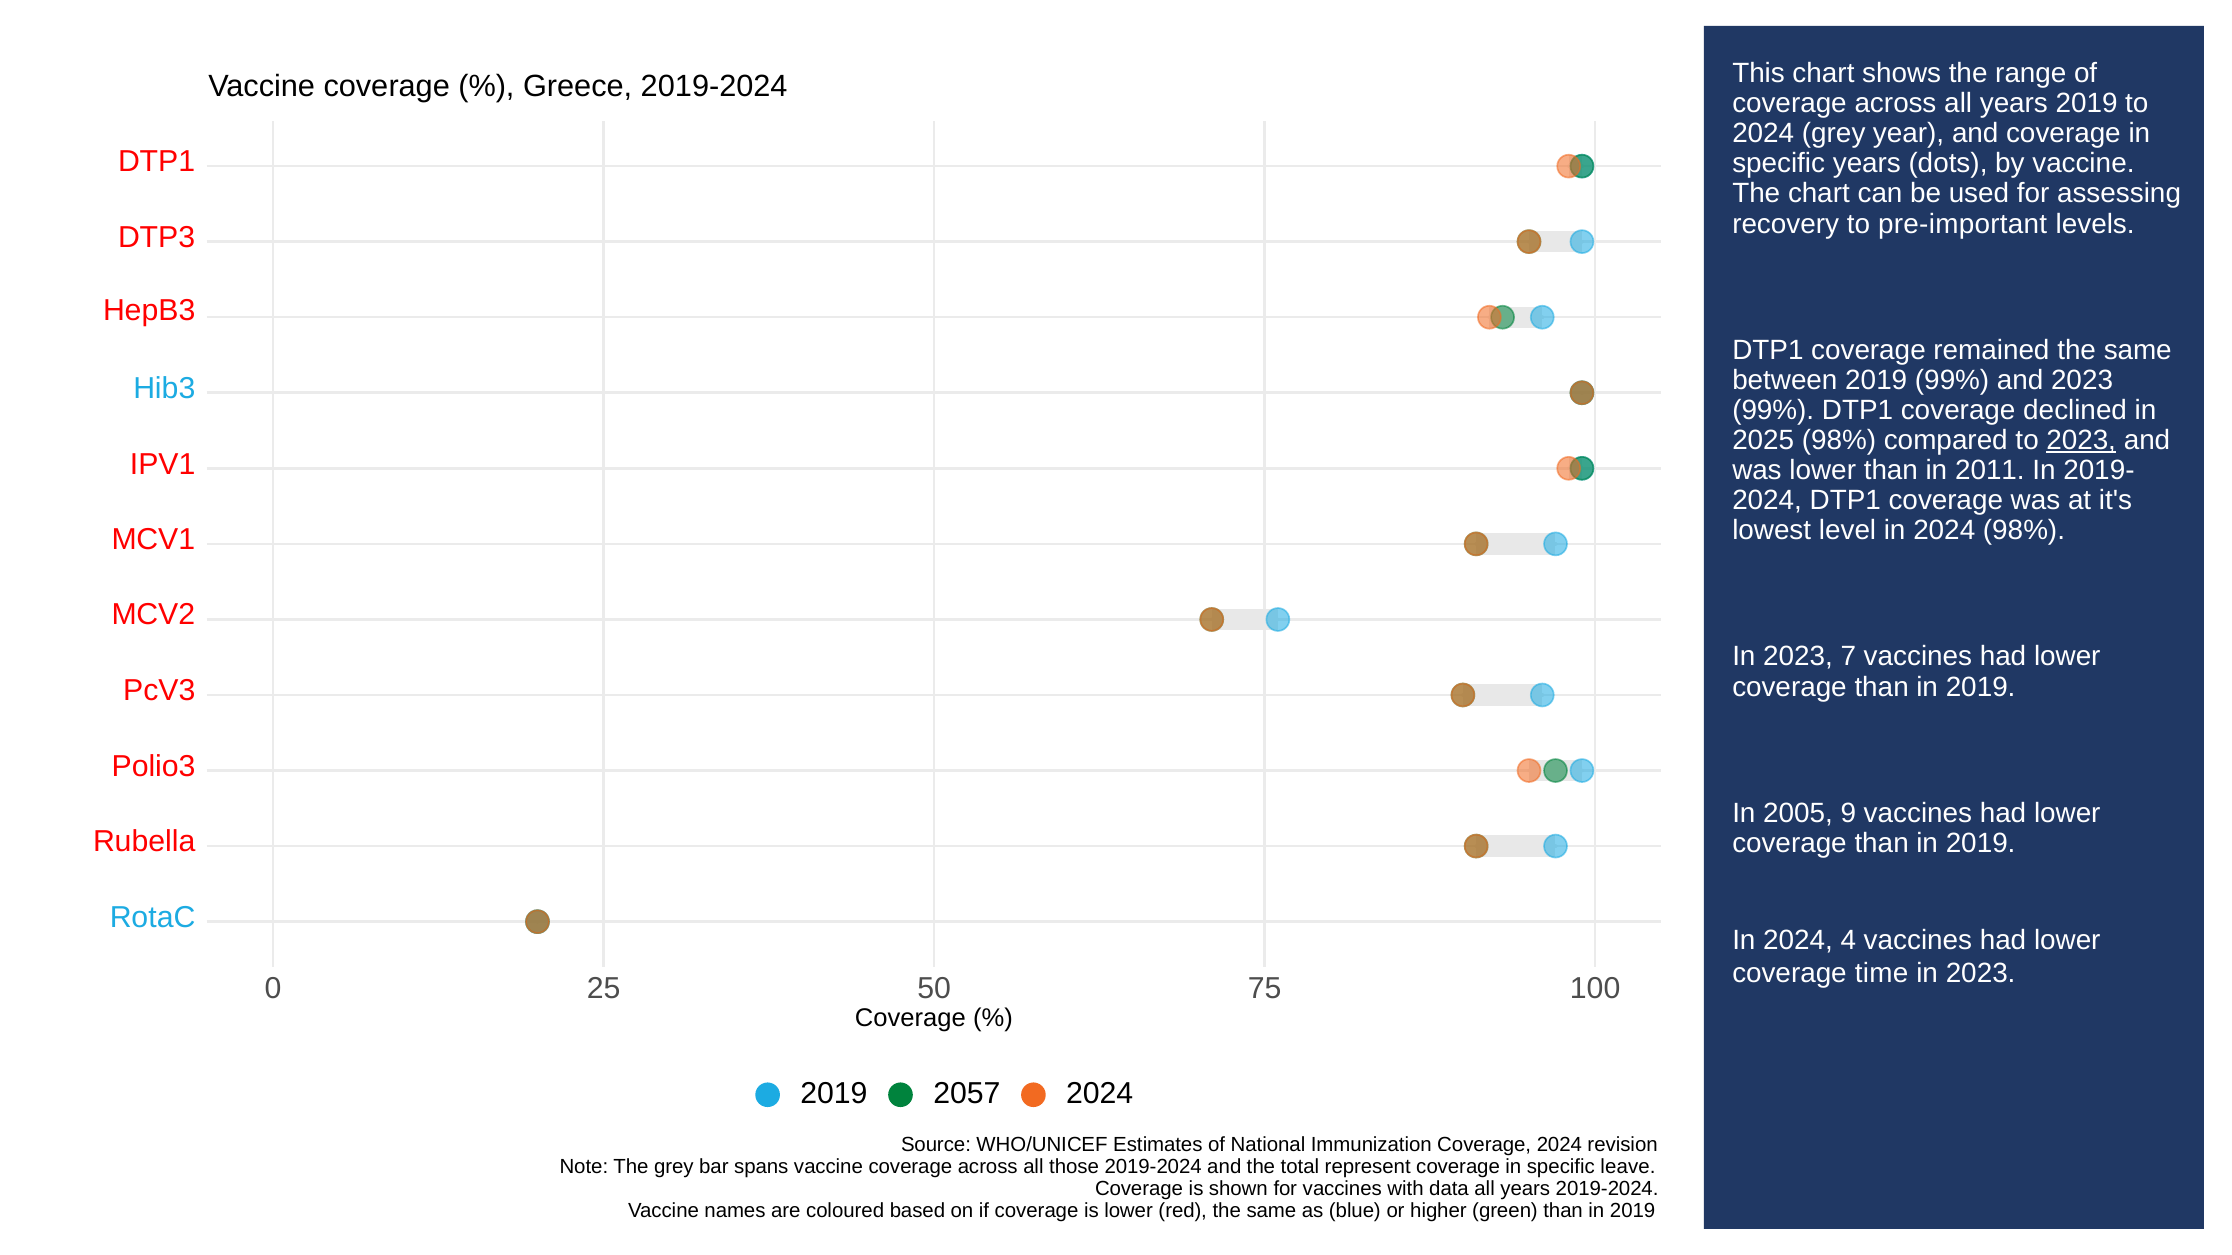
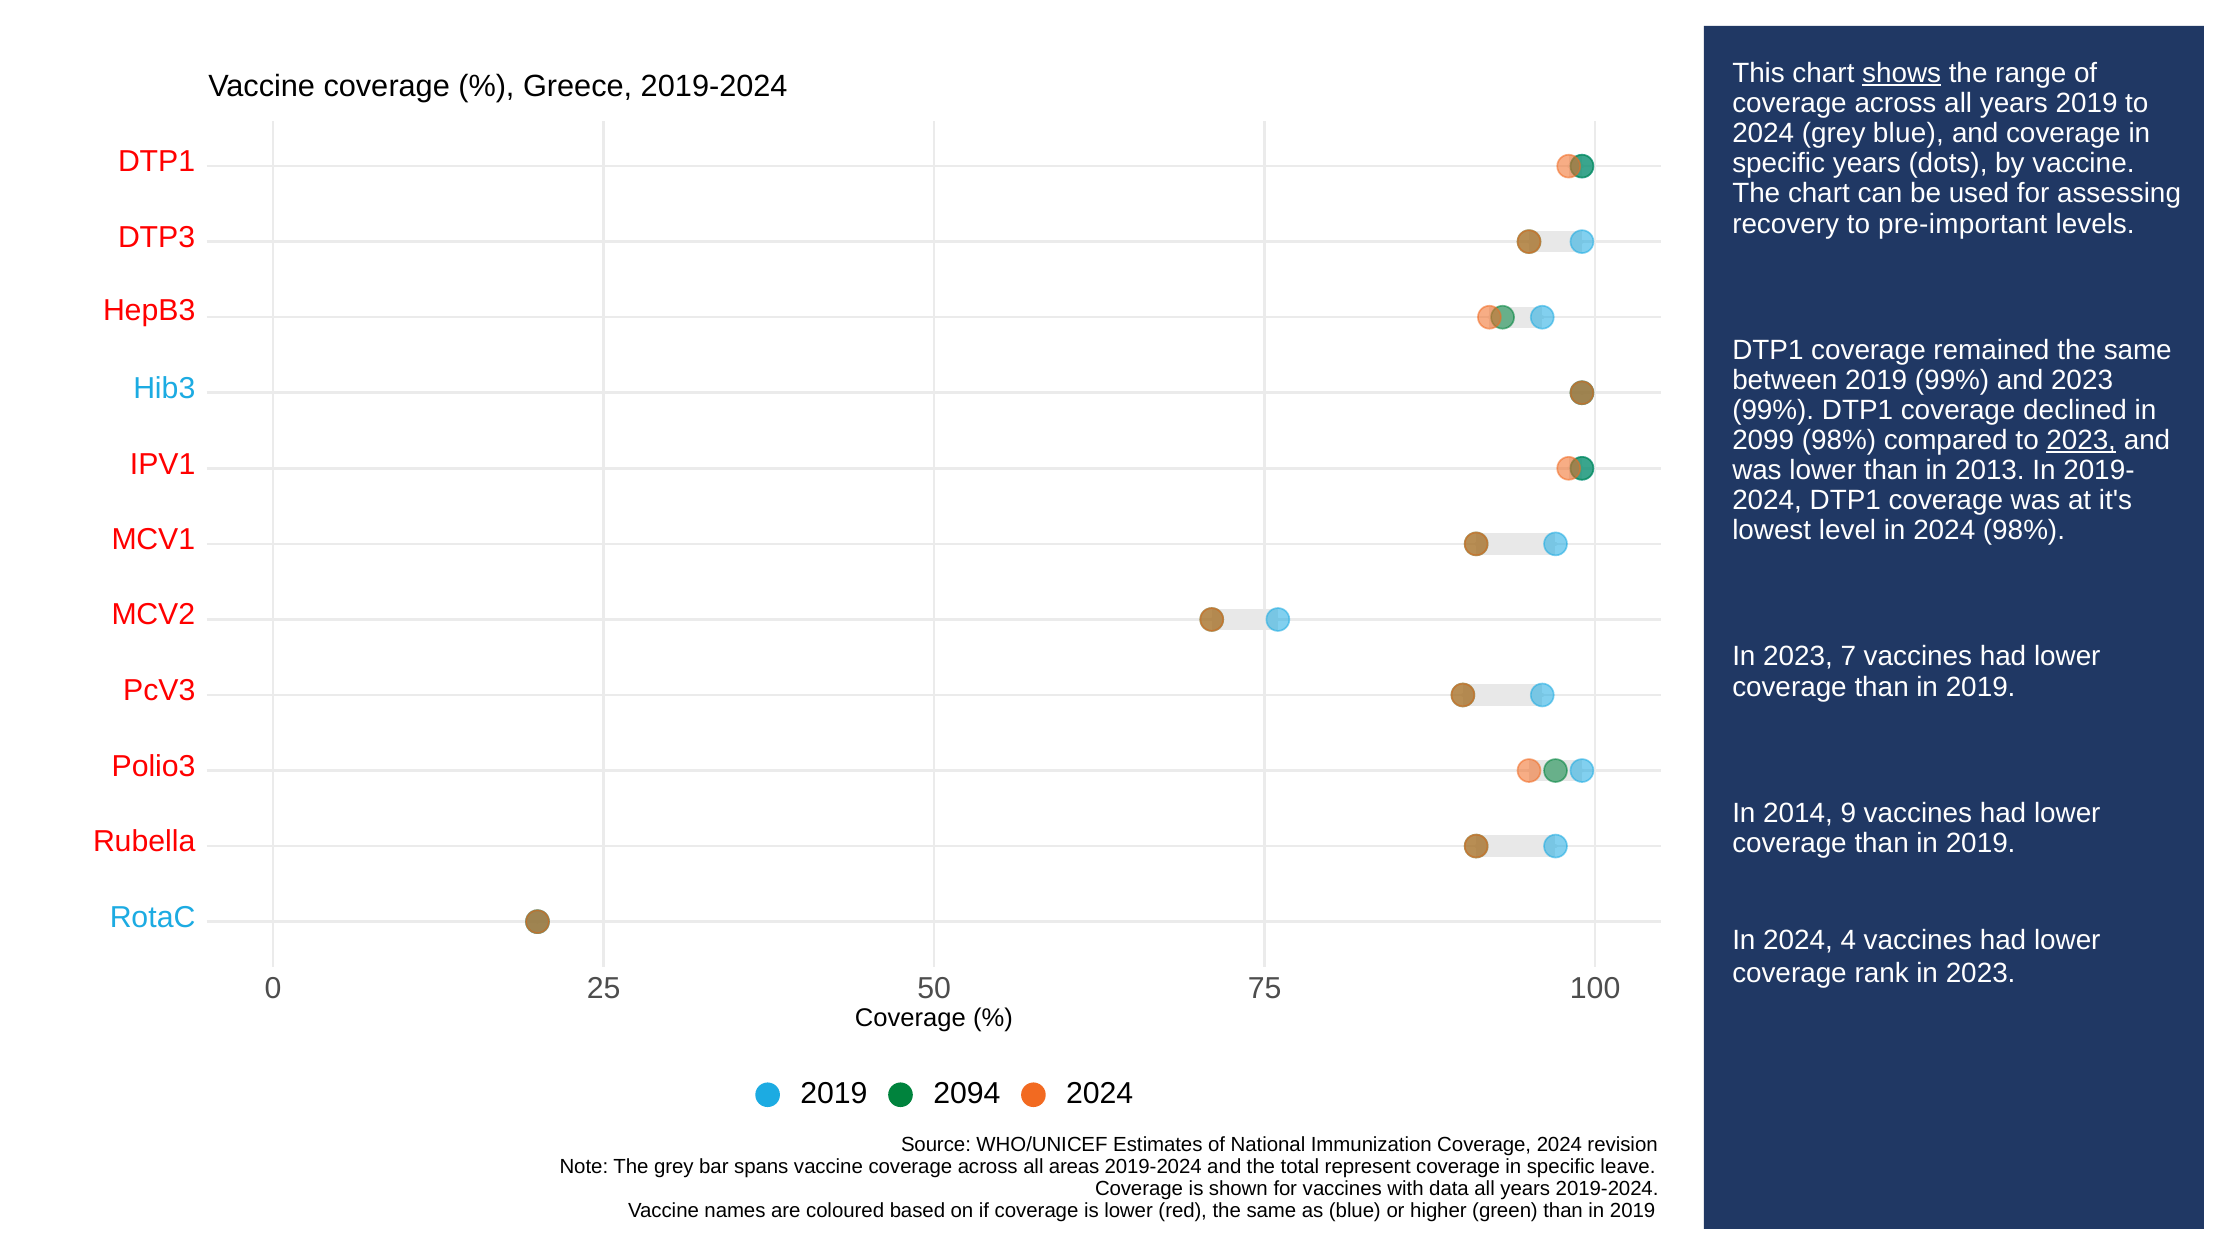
shows underline: none -> present (1902, 73)
grey year: year -> blue (1908, 134)
2025: 2025 -> 2099 (1763, 440)
2011: 2011 -> 2013 (1990, 471)
2005: 2005 -> 2014 (1798, 813)
time: time -> rank (1882, 974)
2057: 2057 -> 2094 (967, 1094)
those: those -> areas (1074, 1167)
